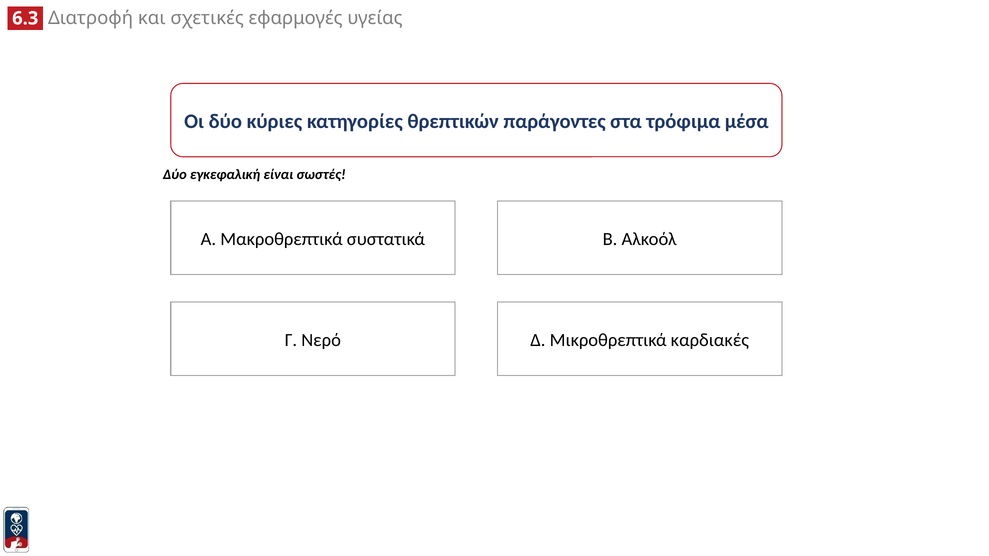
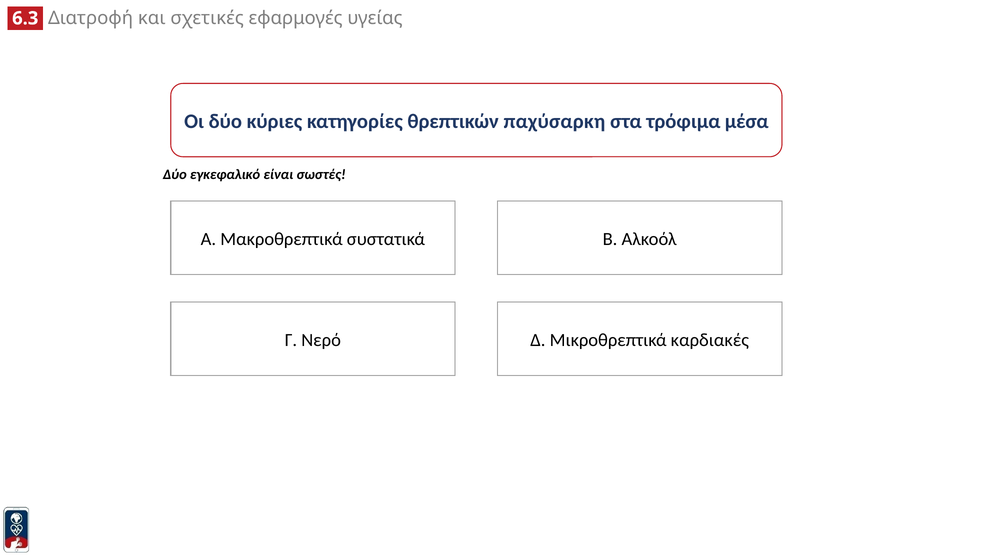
παράγοντες: παράγοντες -> παχύσαρκη (554, 122)
εγκεφαλική: εγκεφαλική -> εγκεφαλικό (225, 175)
